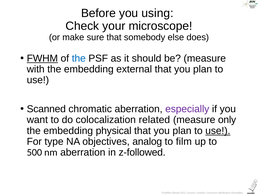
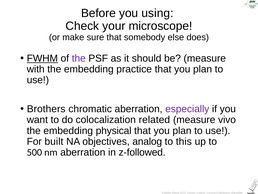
the colour: blue -> purple (79, 58)
external: external -> practice (134, 69)
Scanned: Scanned -> Brothers (46, 109)
only: only -> vivo (227, 120)
use underline: present -> none (218, 130)
type: type -> built (54, 141)
film: film -> this (184, 141)
